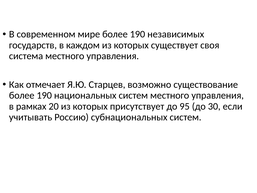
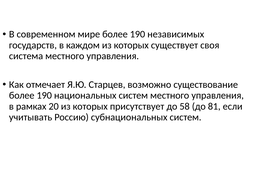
95: 95 -> 58 (185, 106)
30: 30 -> 81 (214, 106)
